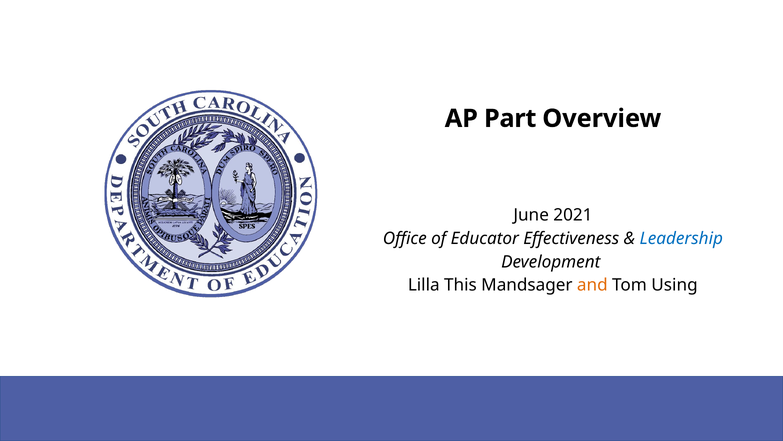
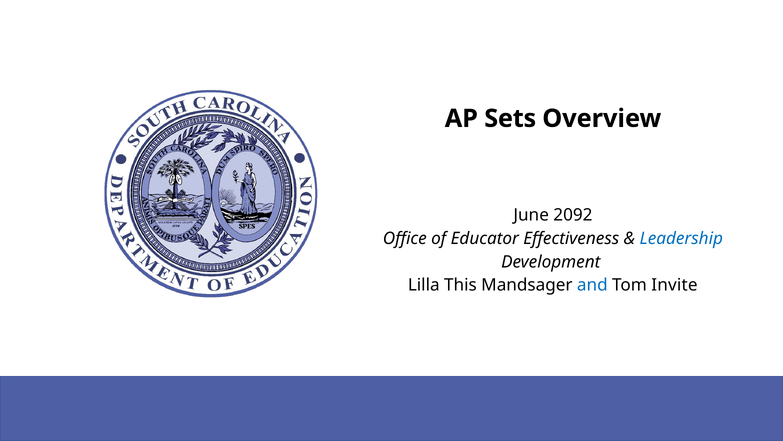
Part: Part -> Sets (510, 118)
2021: 2021 -> 2092 (573, 215)
and colour: orange -> blue (592, 285)
Using: Using -> Invite (674, 285)
